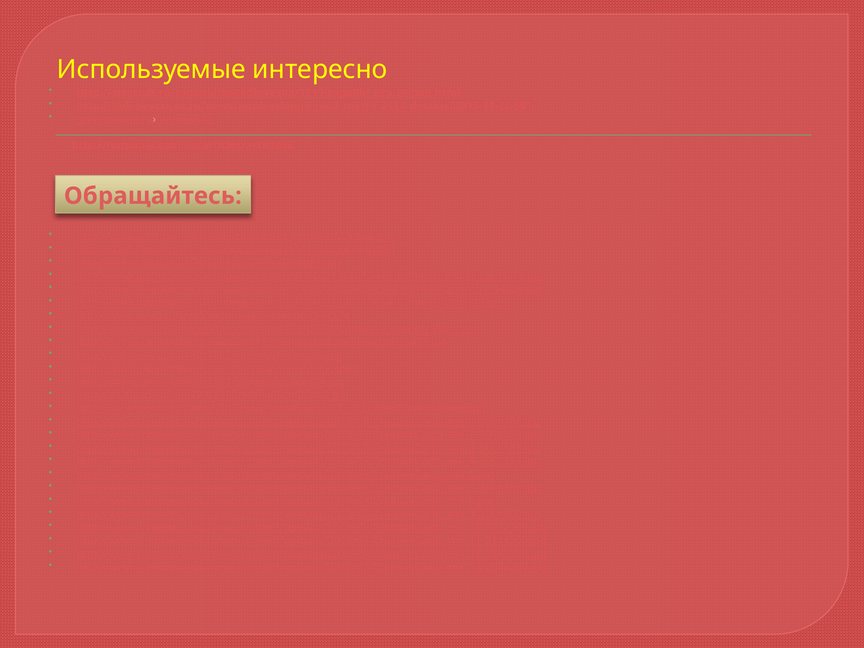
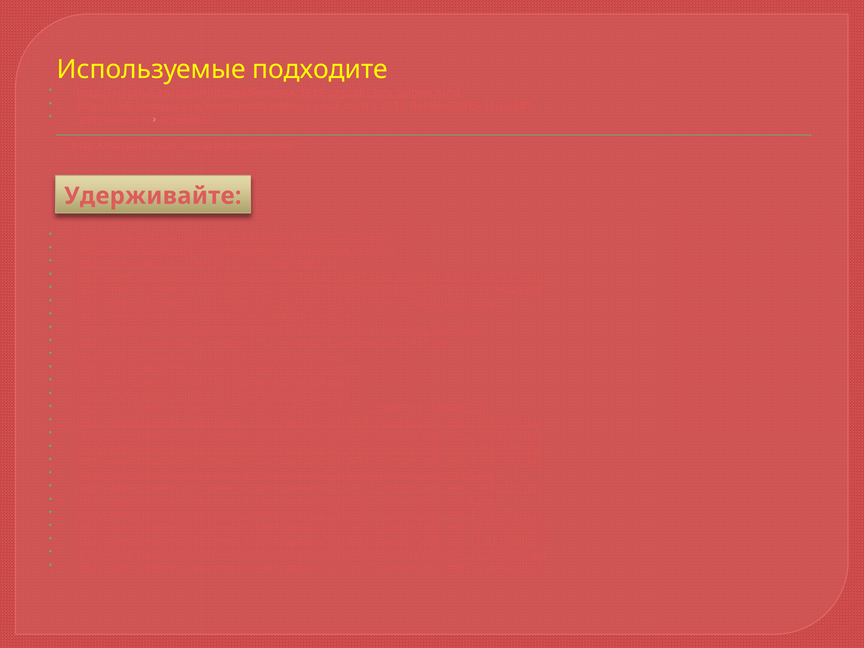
интересно: интересно -> подходите (320, 69)
Обращайтесь: Обращайтесь -> Удерживайте (153, 196)
